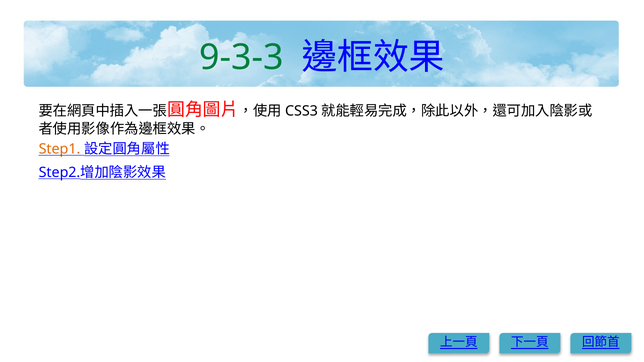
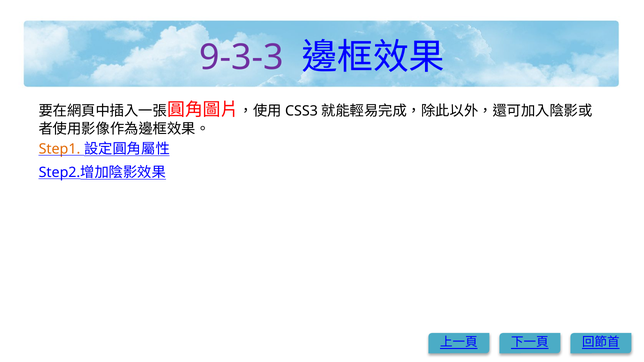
9-3-3 colour: green -> purple (242, 57)
